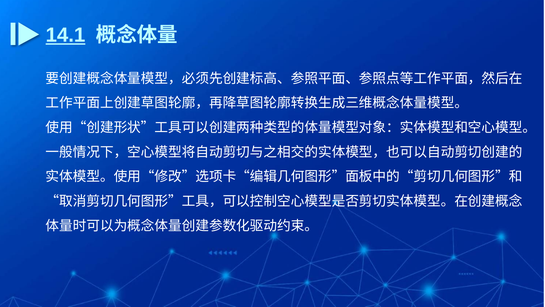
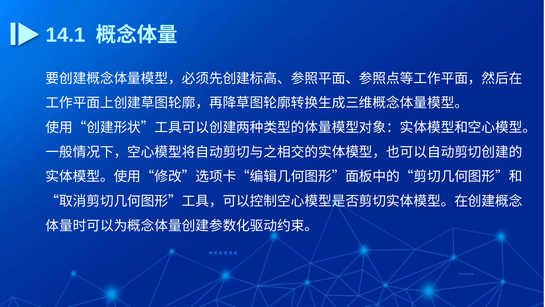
14.1 underline: present -> none (65, 35)
